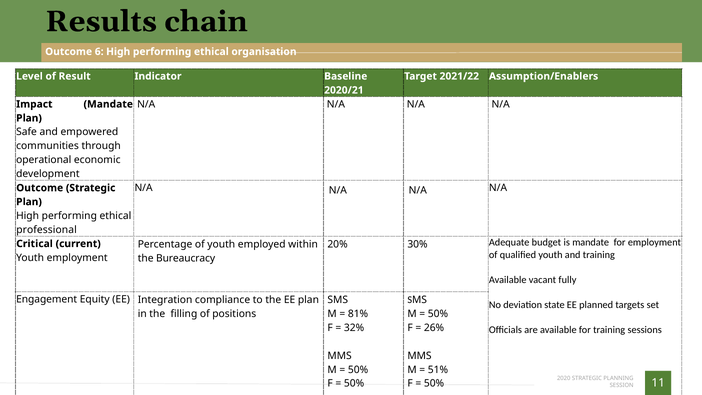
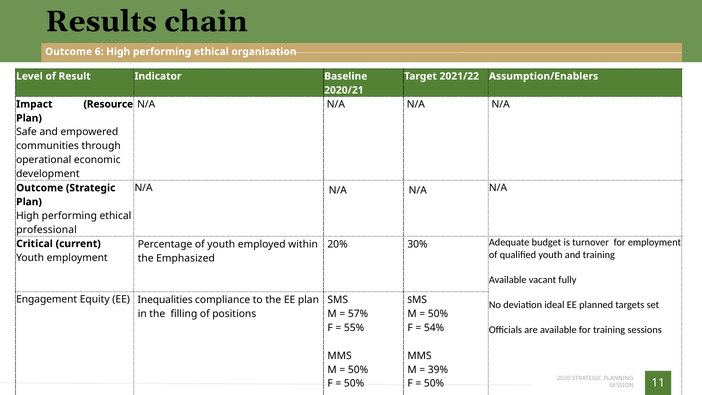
Impact Mandate: Mandate -> Resource (108, 104)
is mandate: mandate -> turnover (591, 242)
Bureaucracy: Bureaucracy -> Emphasized (186, 258)
Integration: Integration -> Inequalities (165, 300)
state: state -> ideal (554, 305)
81%: 81% -> 57% (358, 314)
32%: 32% -> 55% (354, 328)
26%: 26% -> 54% (434, 328)
51%: 51% -> 39% (438, 370)
